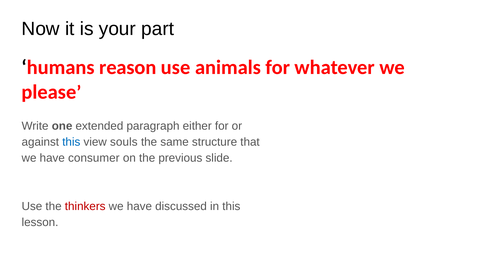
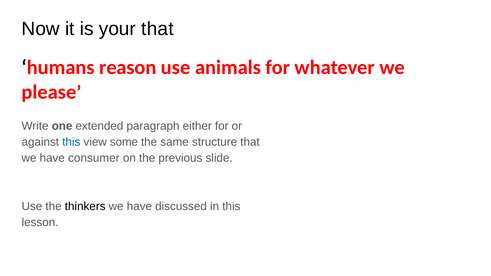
your part: part -> that (158, 29)
souls: souls -> some (124, 142)
thinkers colour: red -> black (85, 206)
